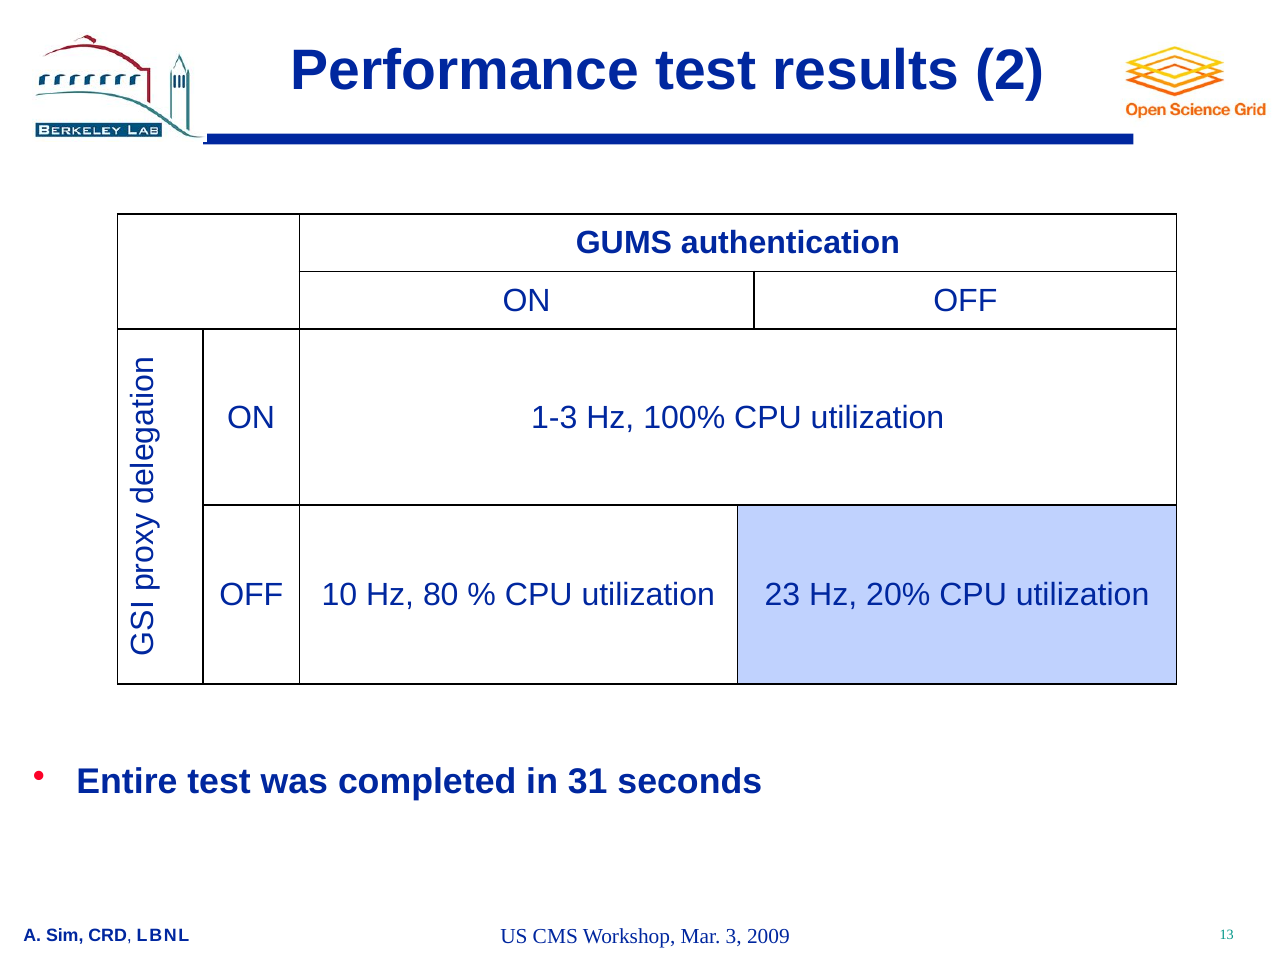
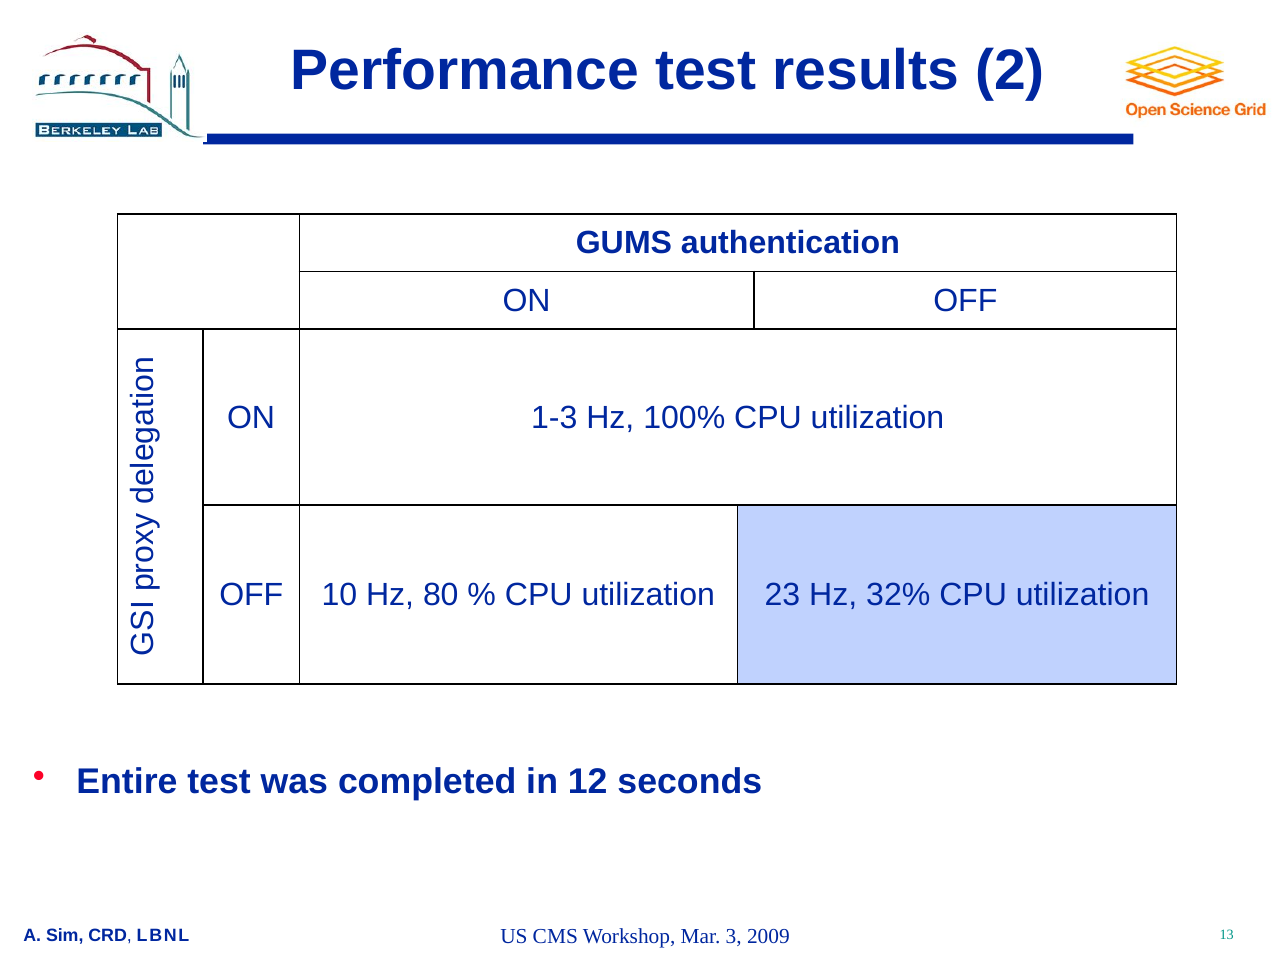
20%: 20% -> 32% (898, 595)
31: 31 -> 12 (588, 782)
